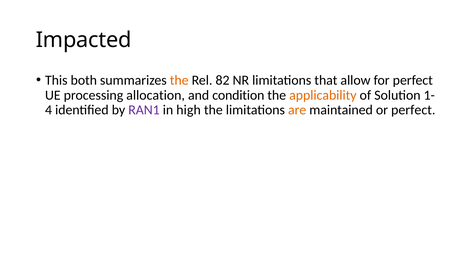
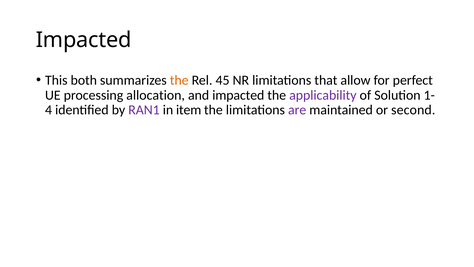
82: 82 -> 45 (223, 80)
and condition: condition -> impacted (238, 95)
applicability colour: orange -> purple (323, 95)
high: high -> item (189, 110)
are colour: orange -> purple (297, 110)
or perfect: perfect -> second (413, 110)
